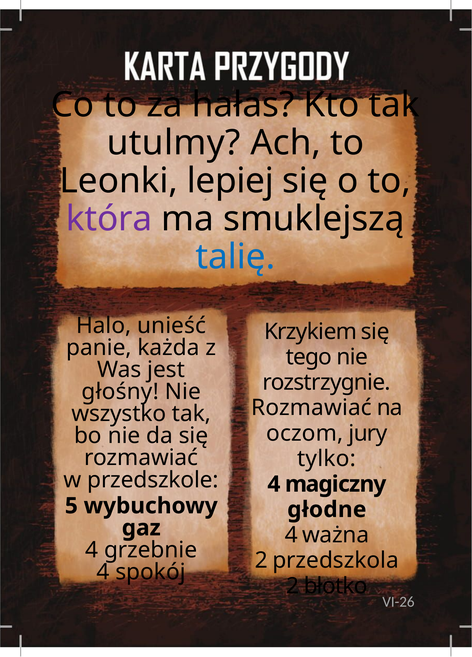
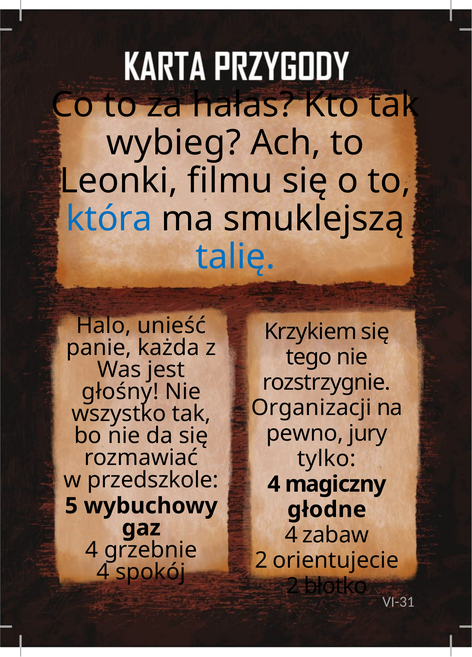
utulmy: utulmy -> wybieg (174, 143)
lepiej: lepiej -> filmu (230, 181)
która colour: purple -> blue (109, 219)
Rozmawiać: Rozmawiać -> Organizacji (311, 408)
oczom: oczom -> pewno (305, 433)
ważna: ważna -> zabaw (336, 535)
przedszkola: przedszkola -> orientujecie (336, 560)
VI-26: VI-26 -> VI-31 (398, 602)
